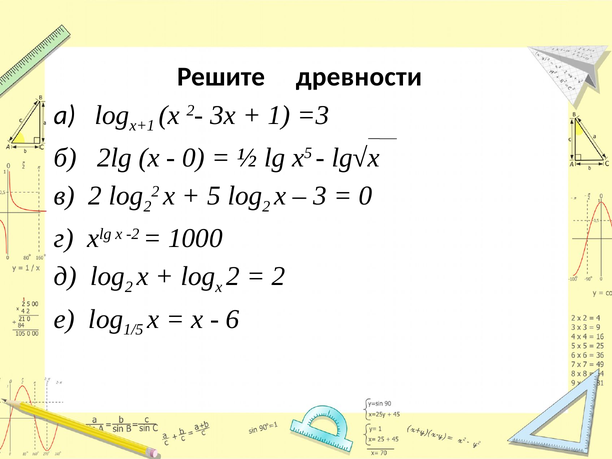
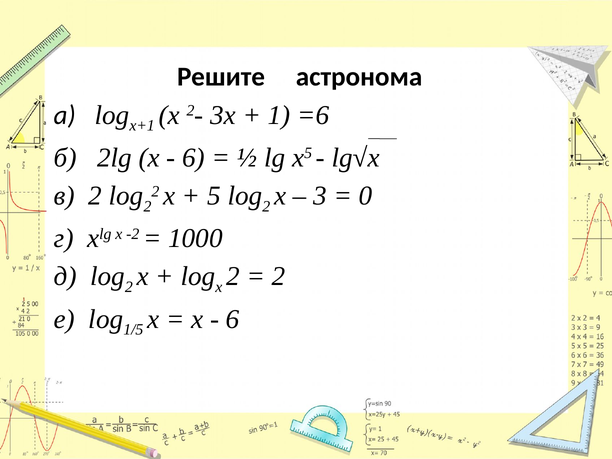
древности: древности -> астронома (359, 77)
=3: =3 -> =6 (313, 115)
0: 0 -> 6 (194, 158)
